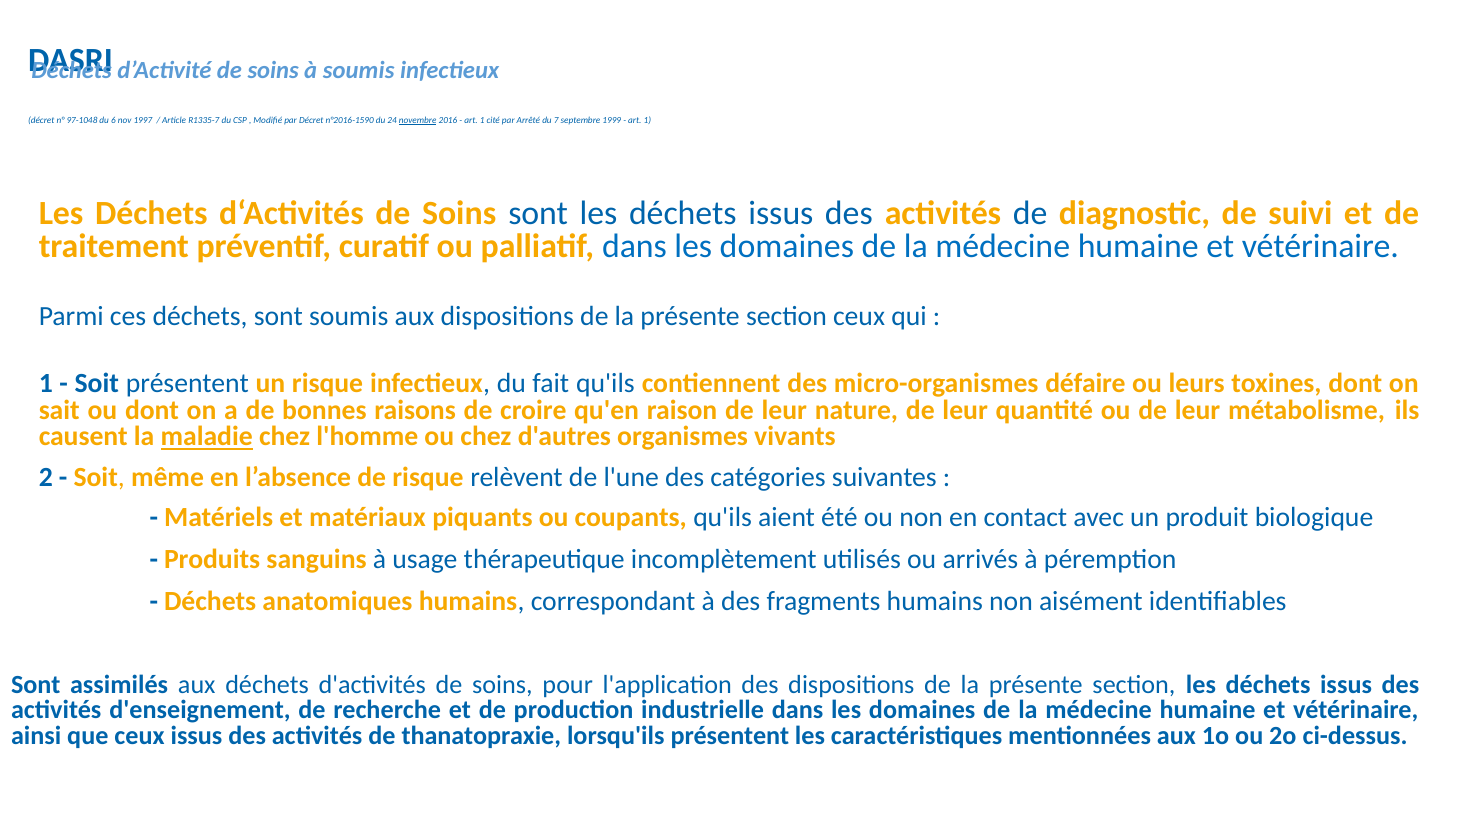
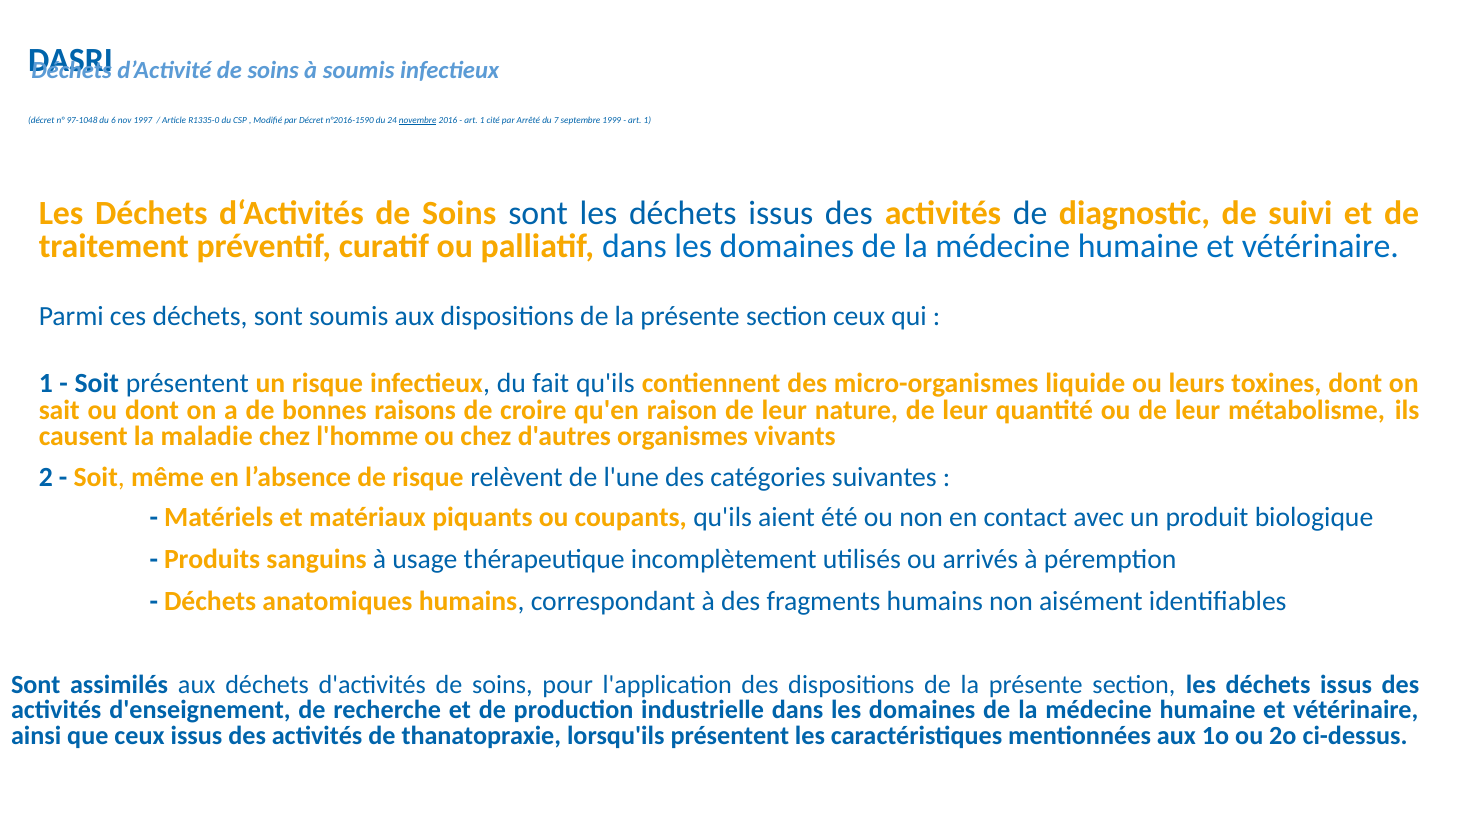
R1335-7: R1335-7 -> R1335-0 (204, 120)
défaire: défaire -> liquide (1085, 383)
maladie underline: present -> none (207, 437)
